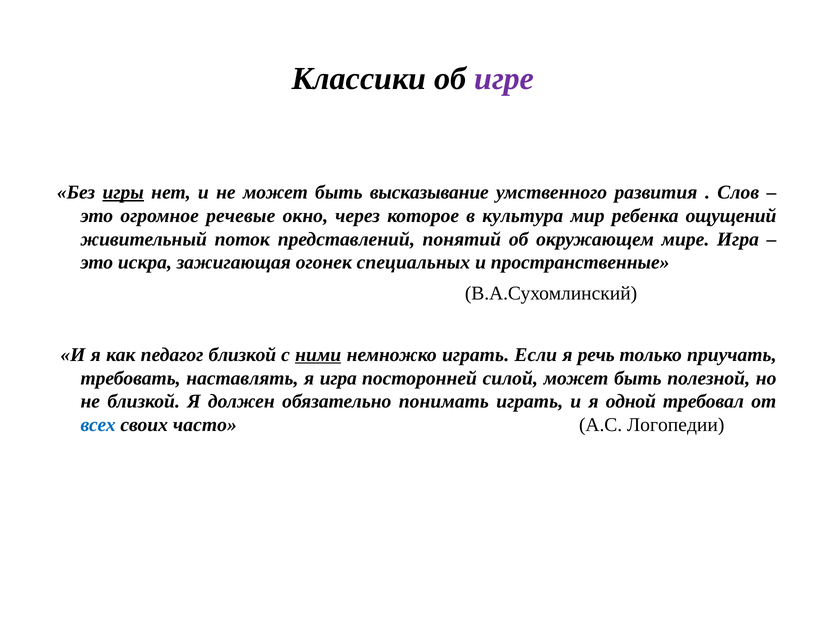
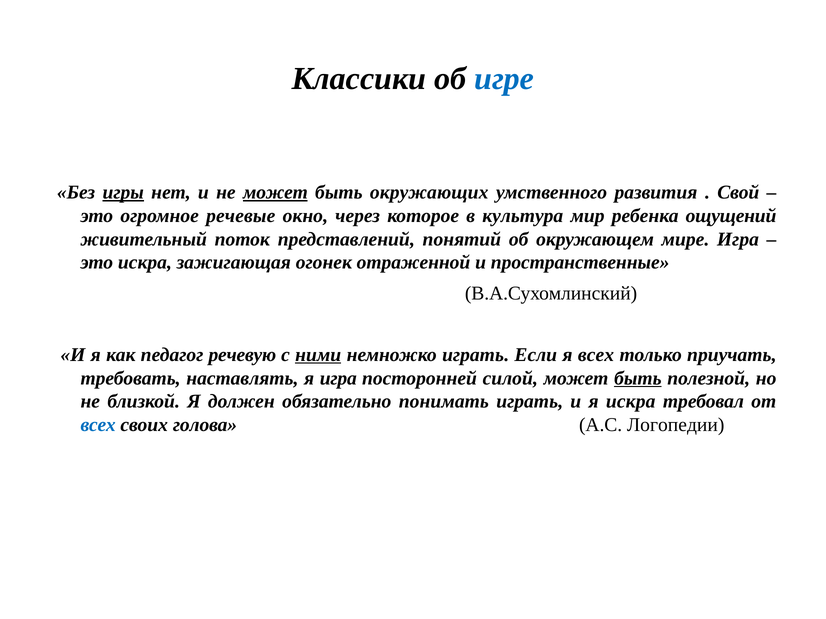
игре colour: purple -> blue (504, 79)
может underline: none -> present (275, 193)
высказывание: высказывание -> окружающих (429, 193)
Слов: Слов -> Свой (738, 193)
специальных: специальных -> отраженной (414, 263)
педагог близкой: близкой -> речевую (242, 355)
я речь: речь -> всех (596, 355)
быть underline: none -> present (638, 378)
я одной: одной -> искра (631, 402)
часто: часто -> голова (205, 425)
